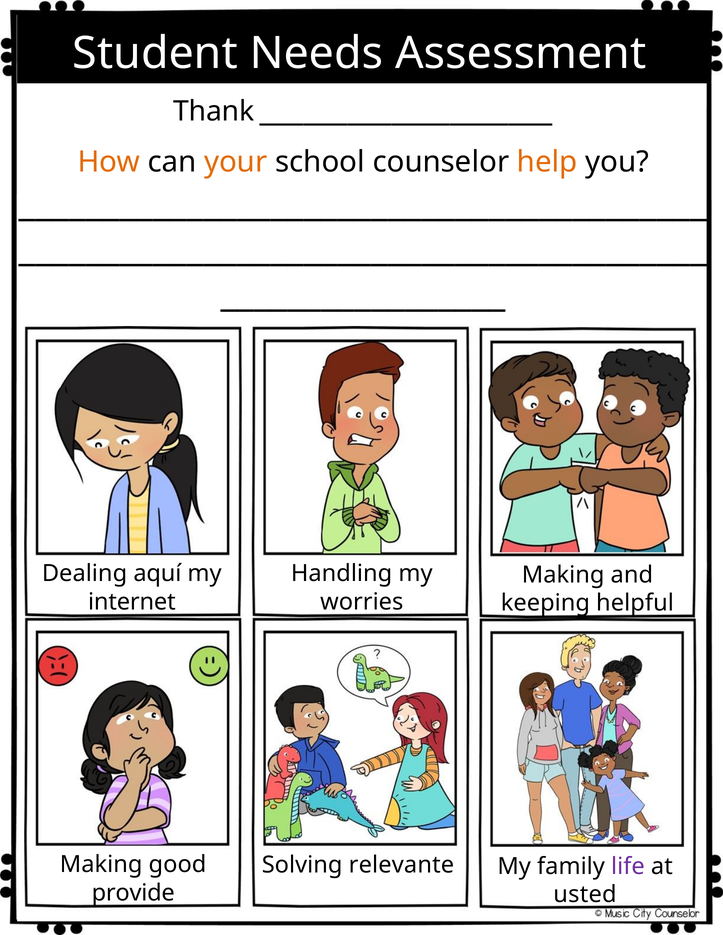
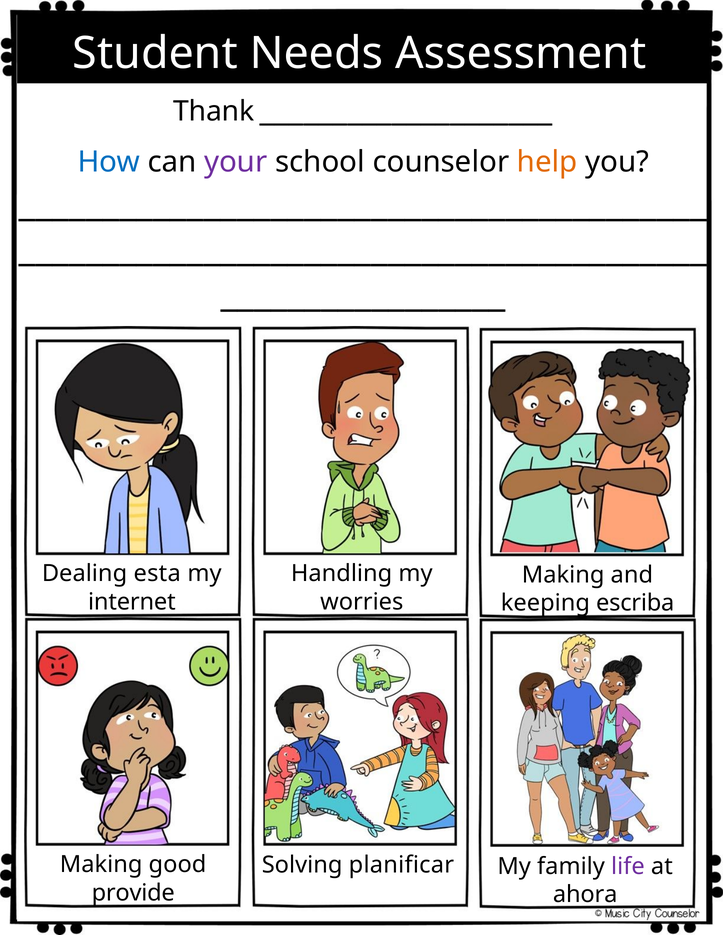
How colour: orange -> blue (109, 162)
your colour: orange -> purple (236, 162)
aquí: aquí -> esta (157, 574)
helpful: helpful -> escriba (635, 604)
relevante: relevante -> planificar (401, 865)
usted: usted -> ahora (585, 895)
